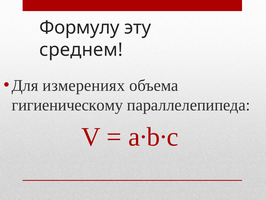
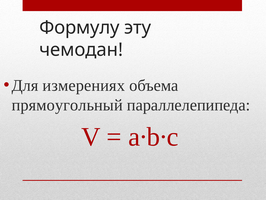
среднем: среднем -> чемодан (81, 50)
гигиеническому: гигиеническому -> прямоугольный (67, 105)
